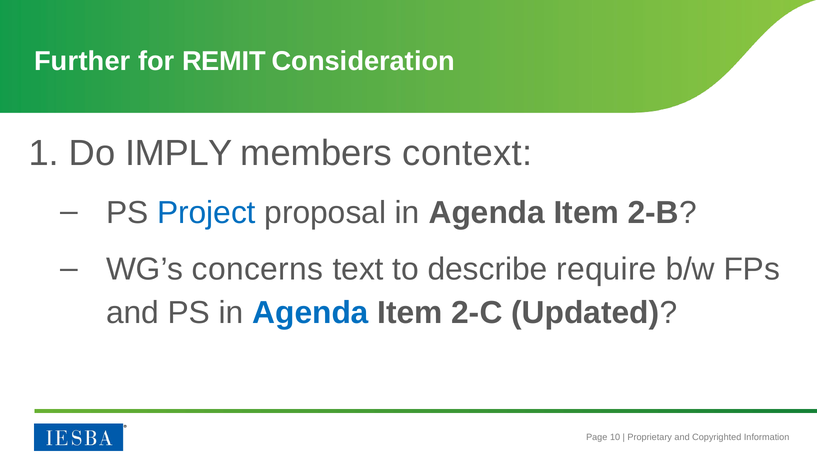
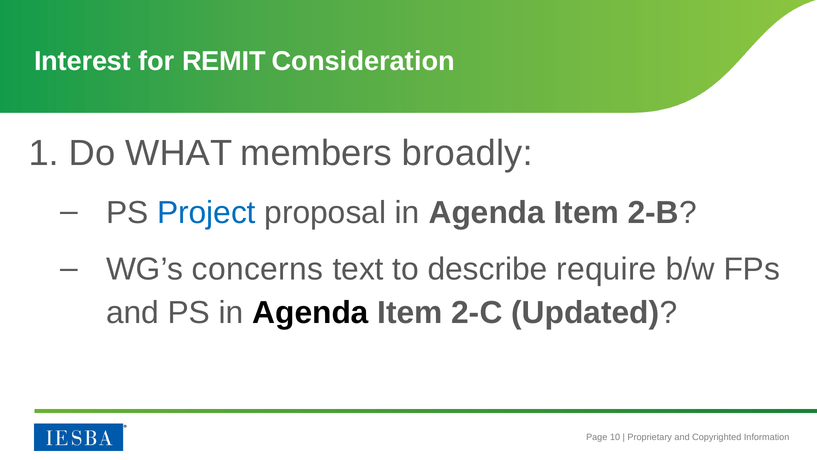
Further: Further -> Interest (83, 61)
IMPLY: IMPLY -> WHAT (179, 153)
context: context -> broadly (467, 153)
Agenda colour: blue -> black (311, 312)
